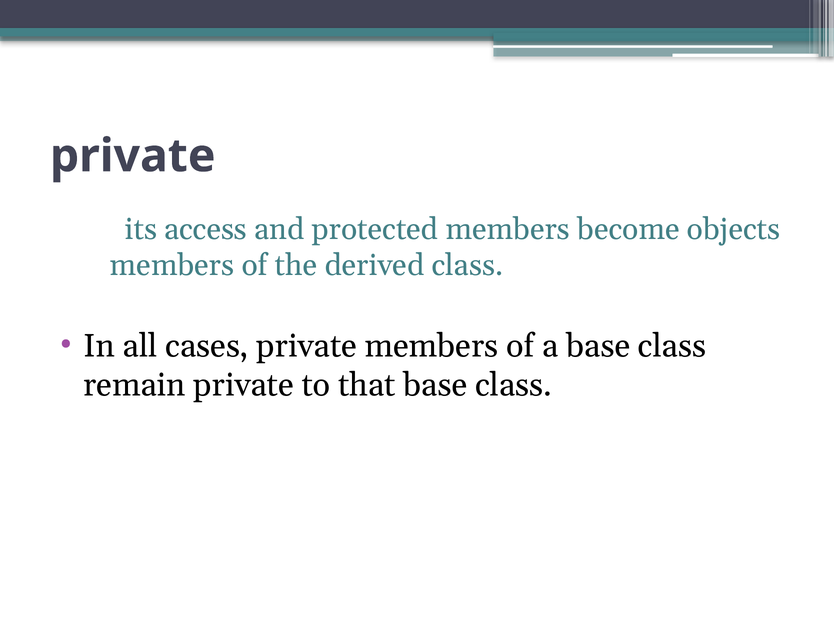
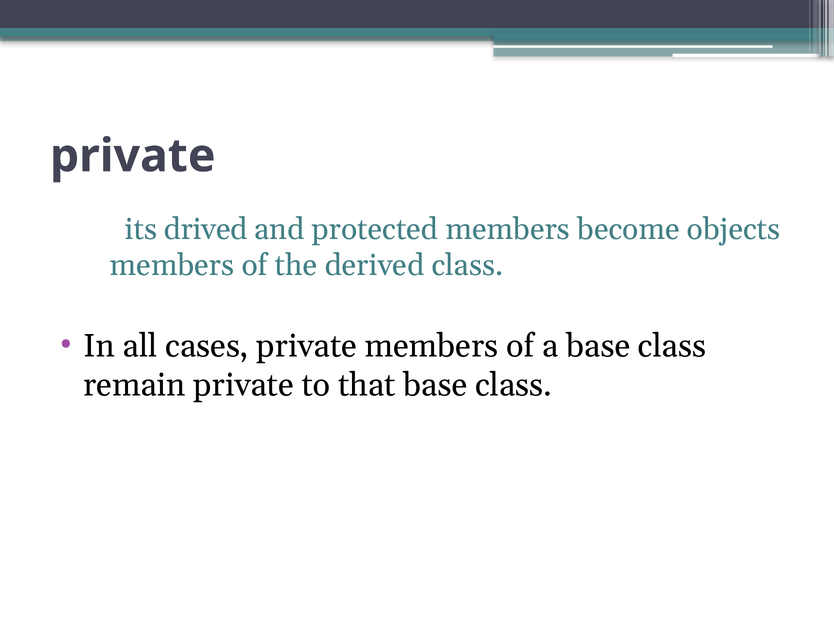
access: access -> drived (206, 229)
